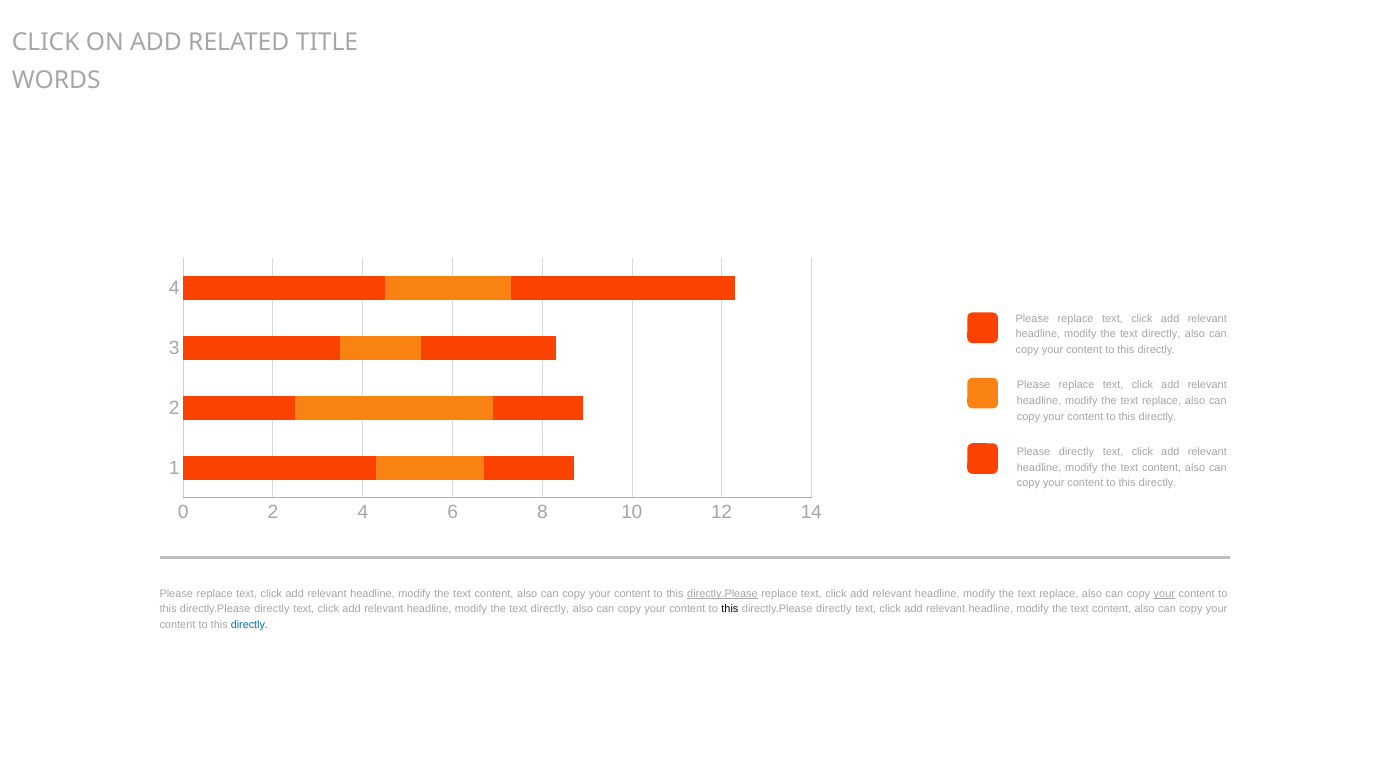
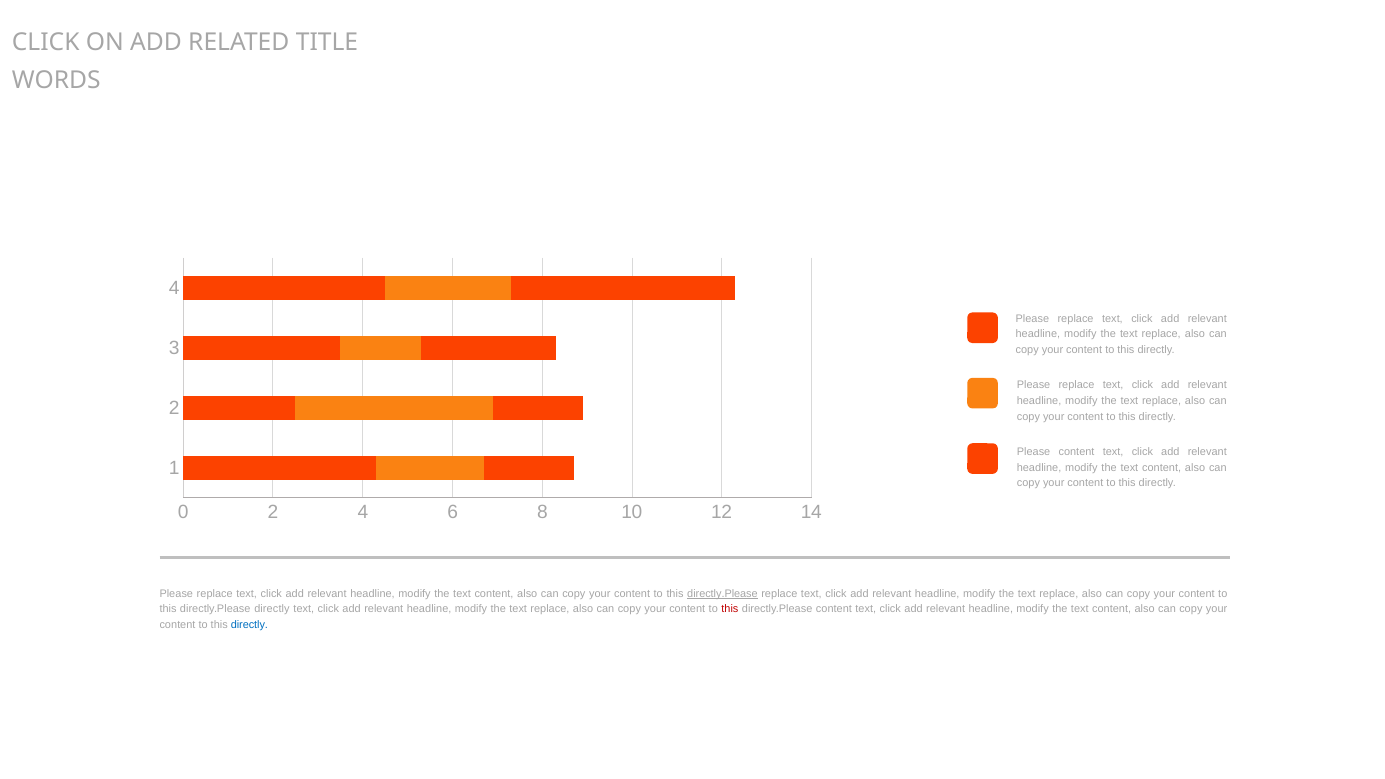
directly: directly -> replace (1161, 334)
Please directly: directly -> content (1077, 452)
your underline: present -> none (1164, 594)
directly: directly -> replace (550, 609)
this colour: black -> red (730, 609)
directly: directly -> content (834, 609)
